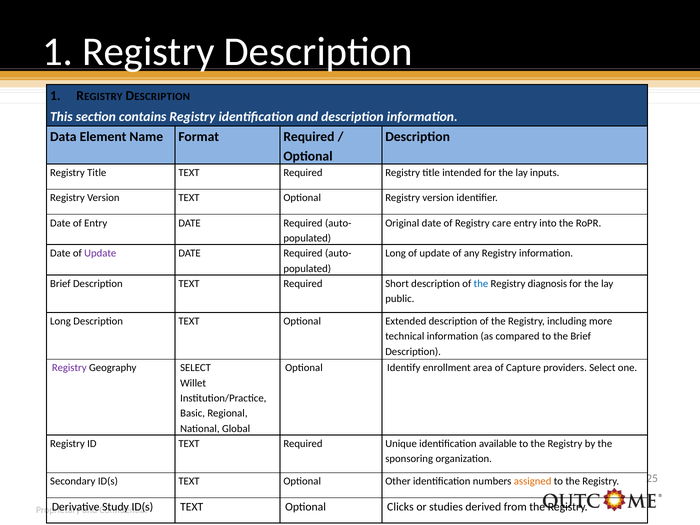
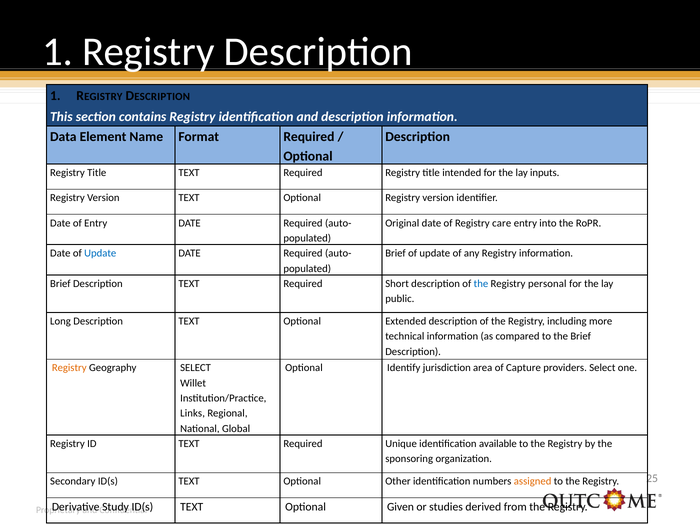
Update colour: purple -> blue (100, 253)
Long: Long -> Brief (396, 253)
diagnosis: diagnosis -> personal (547, 284)
Registry colour: purple -> orange (69, 368)
enrollment: enrollment -> jurisdiction (447, 368)
Basic: Basic -> Links (193, 413)
Clicks: Clicks -> Given (401, 507)
